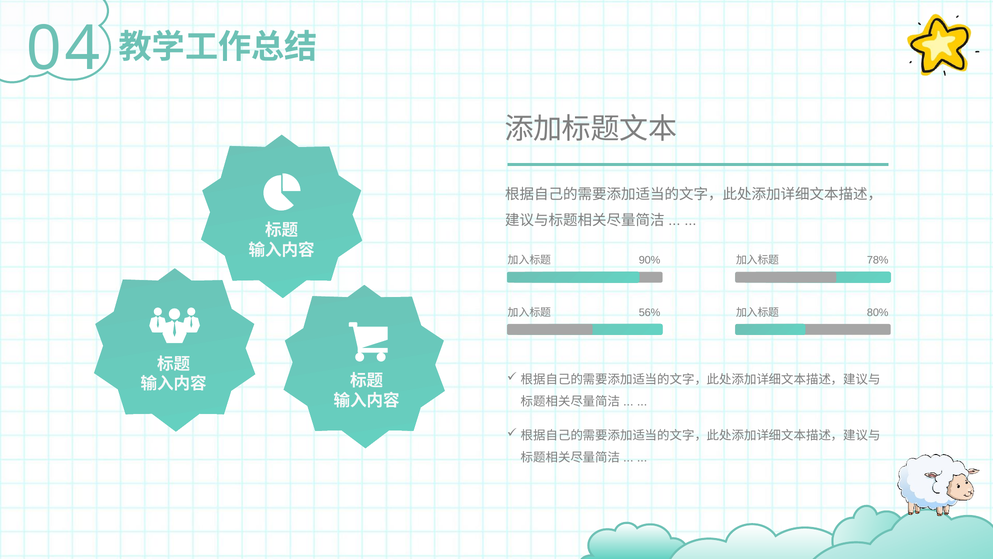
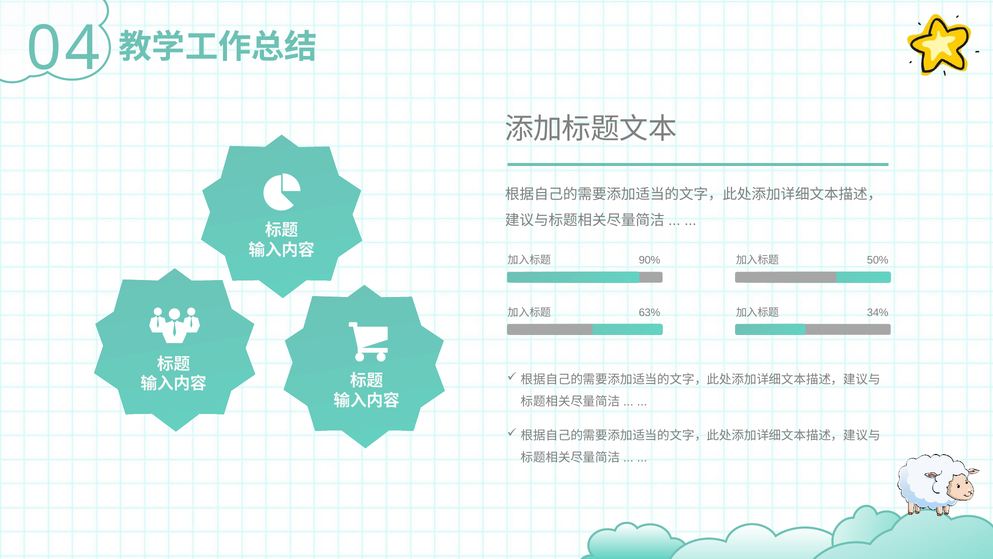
78%: 78% -> 50% (878, 260)
56%: 56% -> 63% (650, 312)
80%: 80% -> 34% (878, 312)
